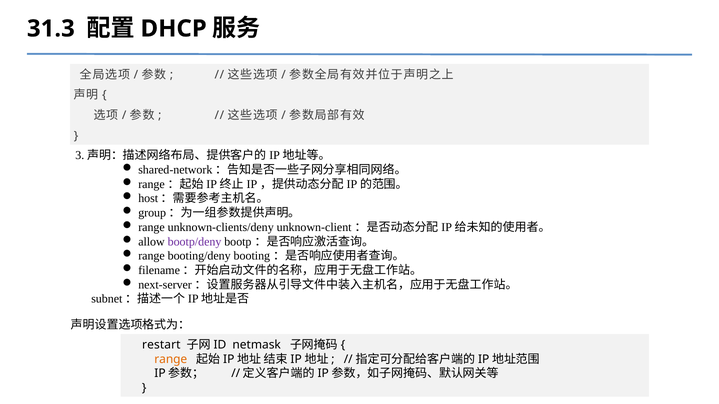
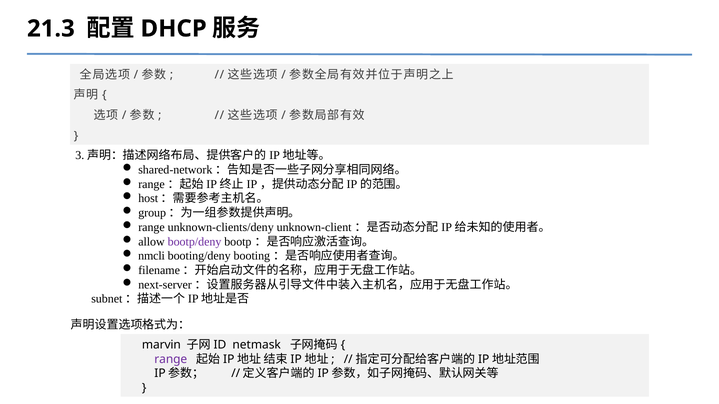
31.3: 31.3 -> 21.3 (51, 29)
range: range -> nmcli (152, 256)
restart: restart -> marvin (161, 345)
range colour: orange -> purple (171, 359)
